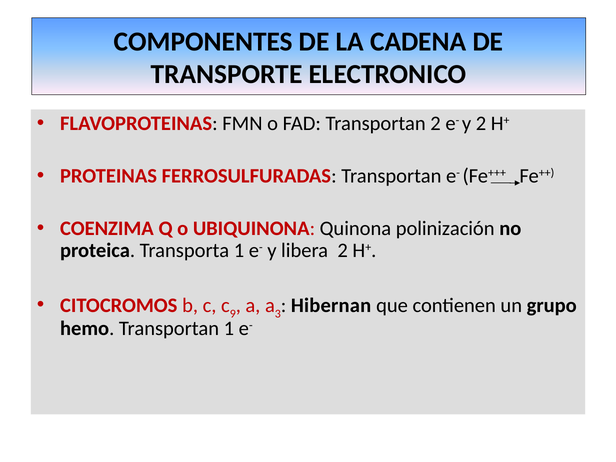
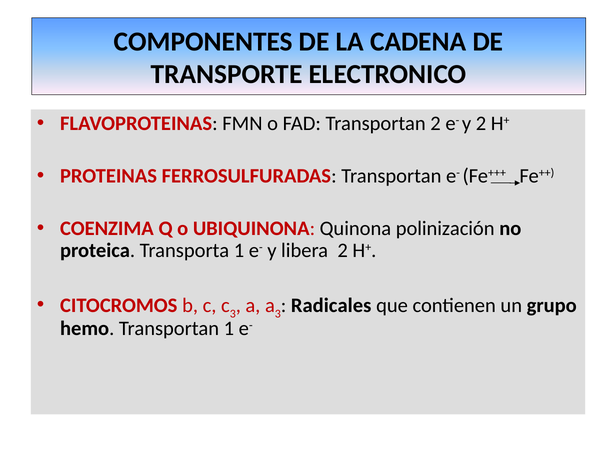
c 9: 9 -> 3 (233, 314)
Hibernan: Hibernan -> Radicales (331, 306)
